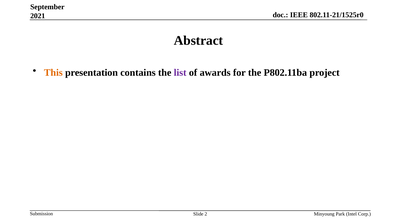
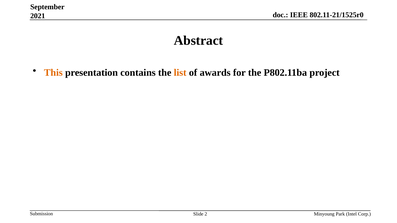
list colour: purple -> orange (180, 73)
